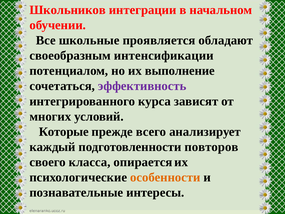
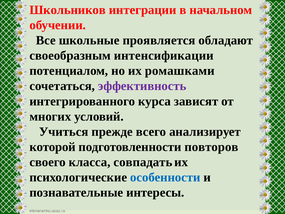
выполнение: выполнение -> ромашками (180, 71)
Которые: Которые -> Учиться (64, 132)
каждый: каждый -> которой (53, 147)
опирается: опирается -> совпадать (143, 162)
особенности colour: orange -> blue (165, 177)
